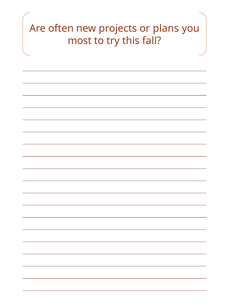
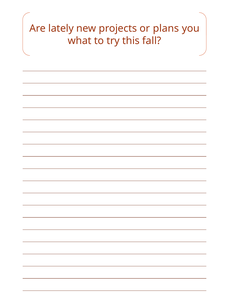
often: often -> lately (61, 28)
most: most -> what (80, 41)
